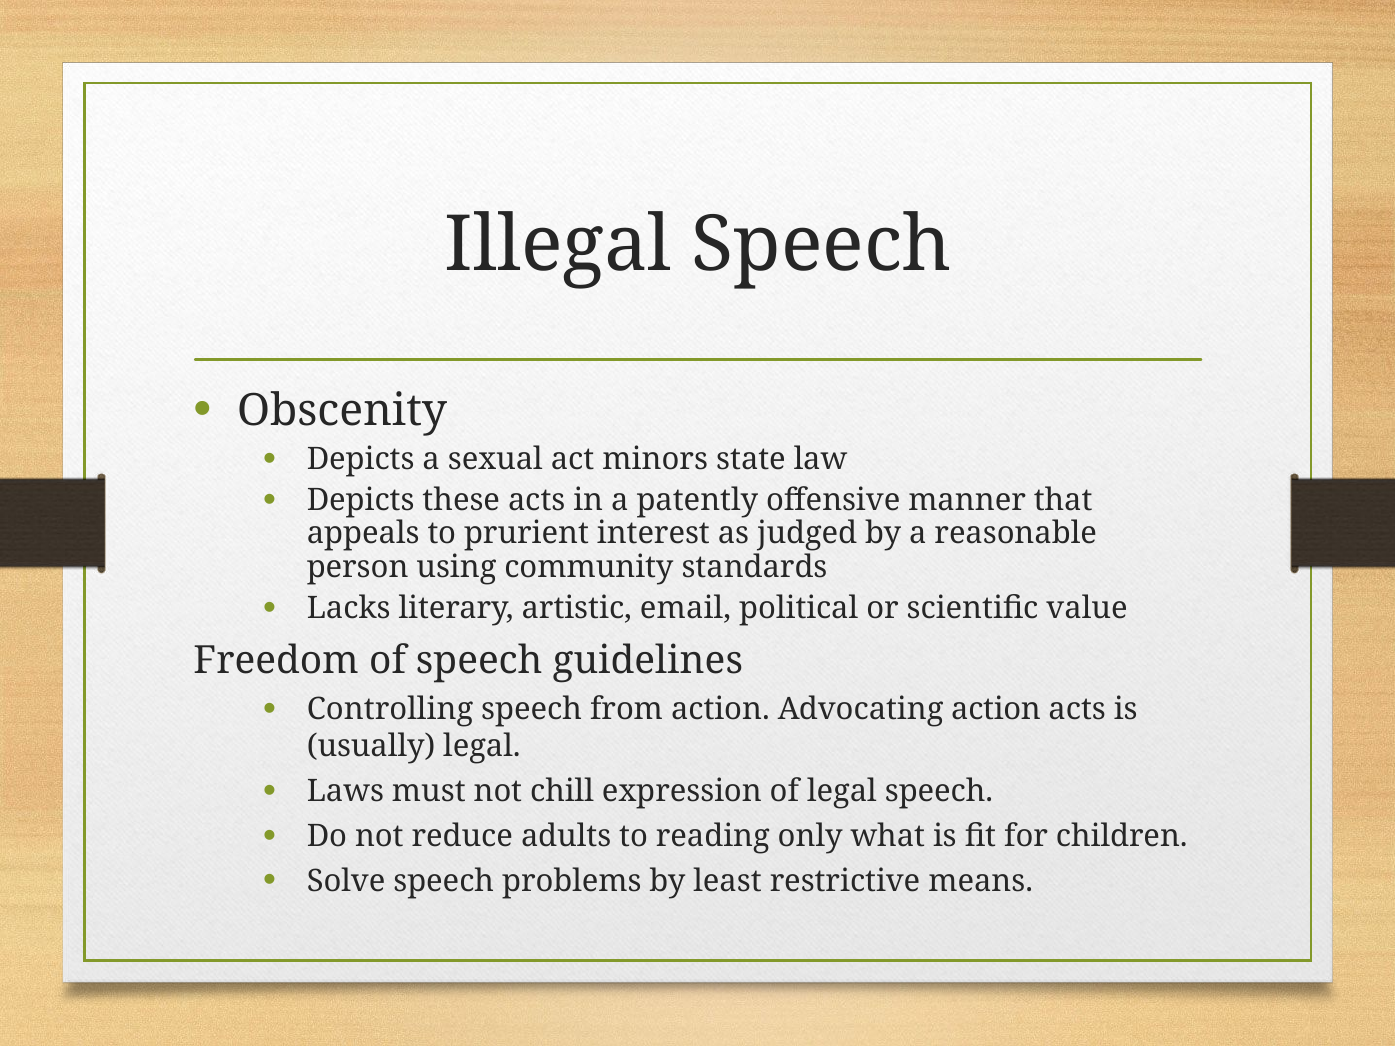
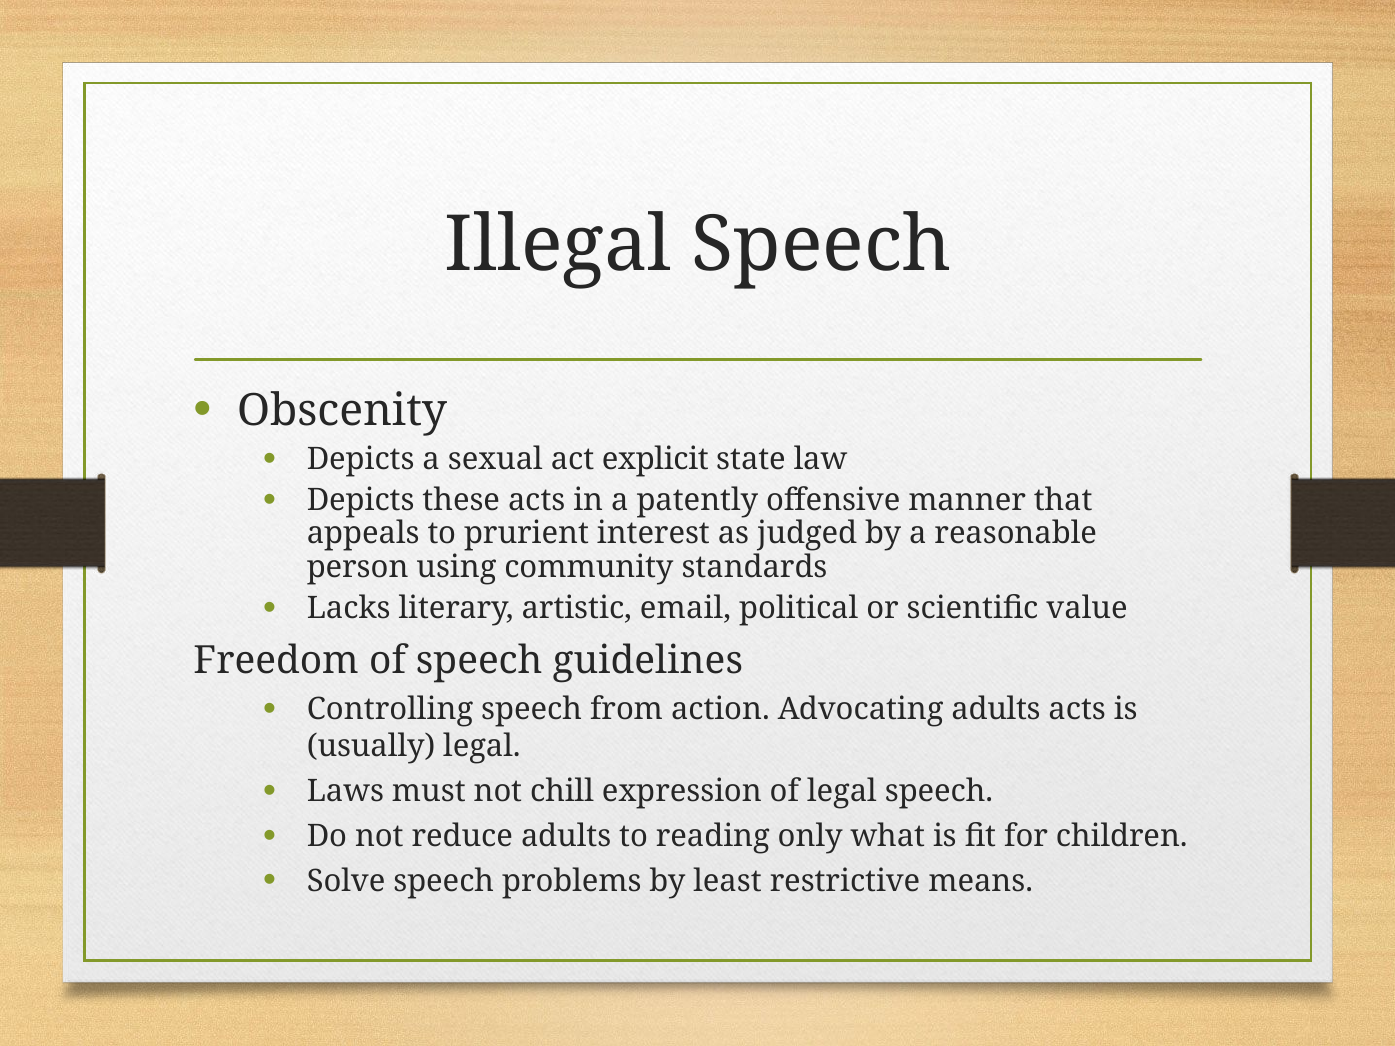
minors: minors -> explicit (655, 459)
Advocating action: action -> adults (996, 710)
